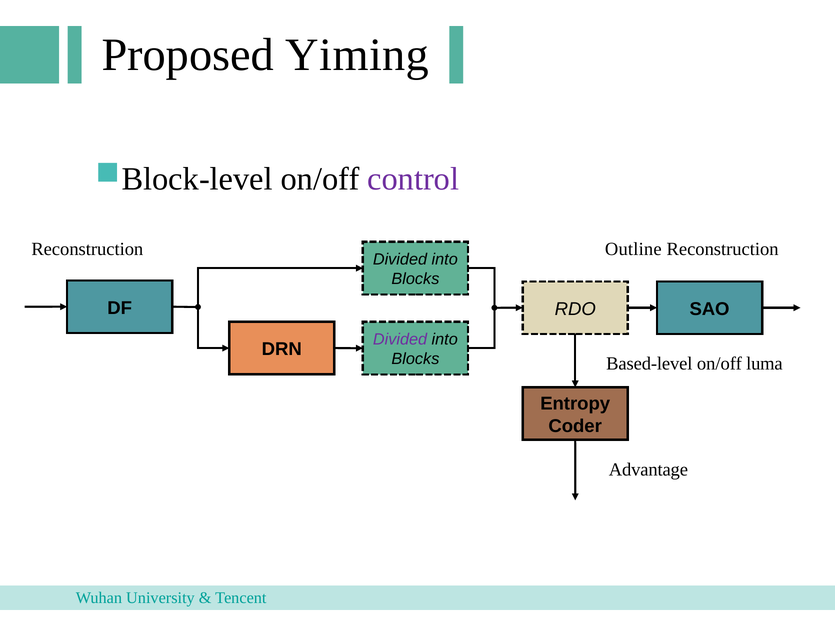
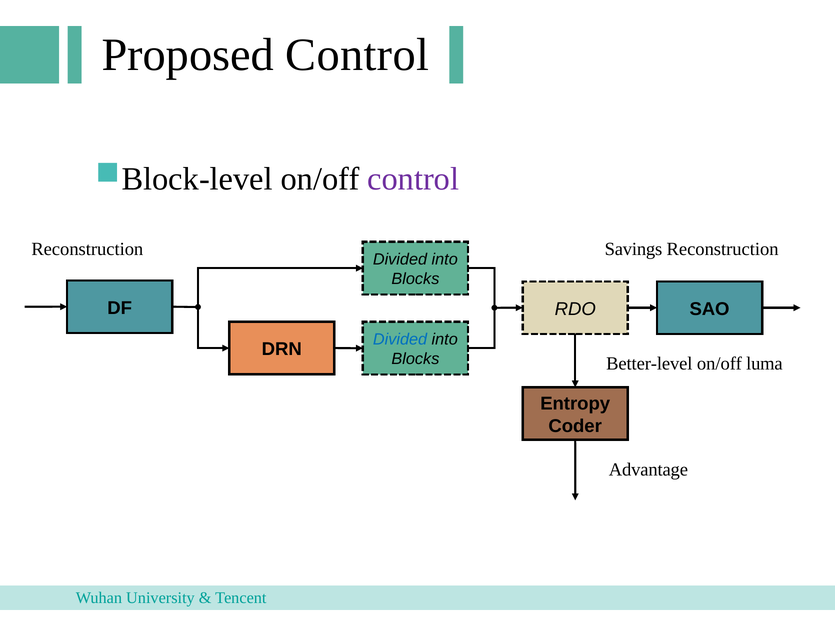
Proposed Yiming: Yiming -> Control (357, 55)
Outline: Outline -> Savings (633, 249)
Divided colour: purple -> blue (400, 340)
Based-level: Based-level -> Better-level (649, 364)
